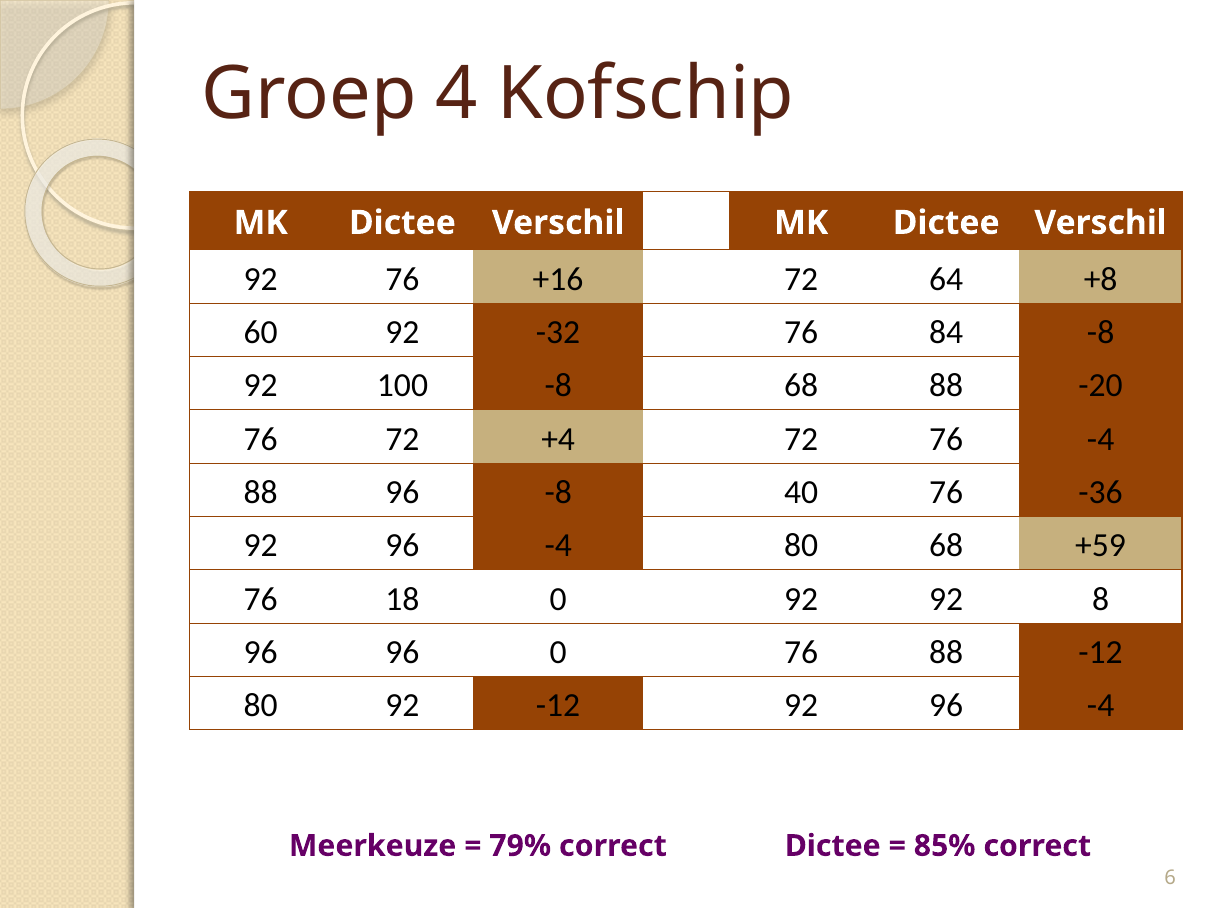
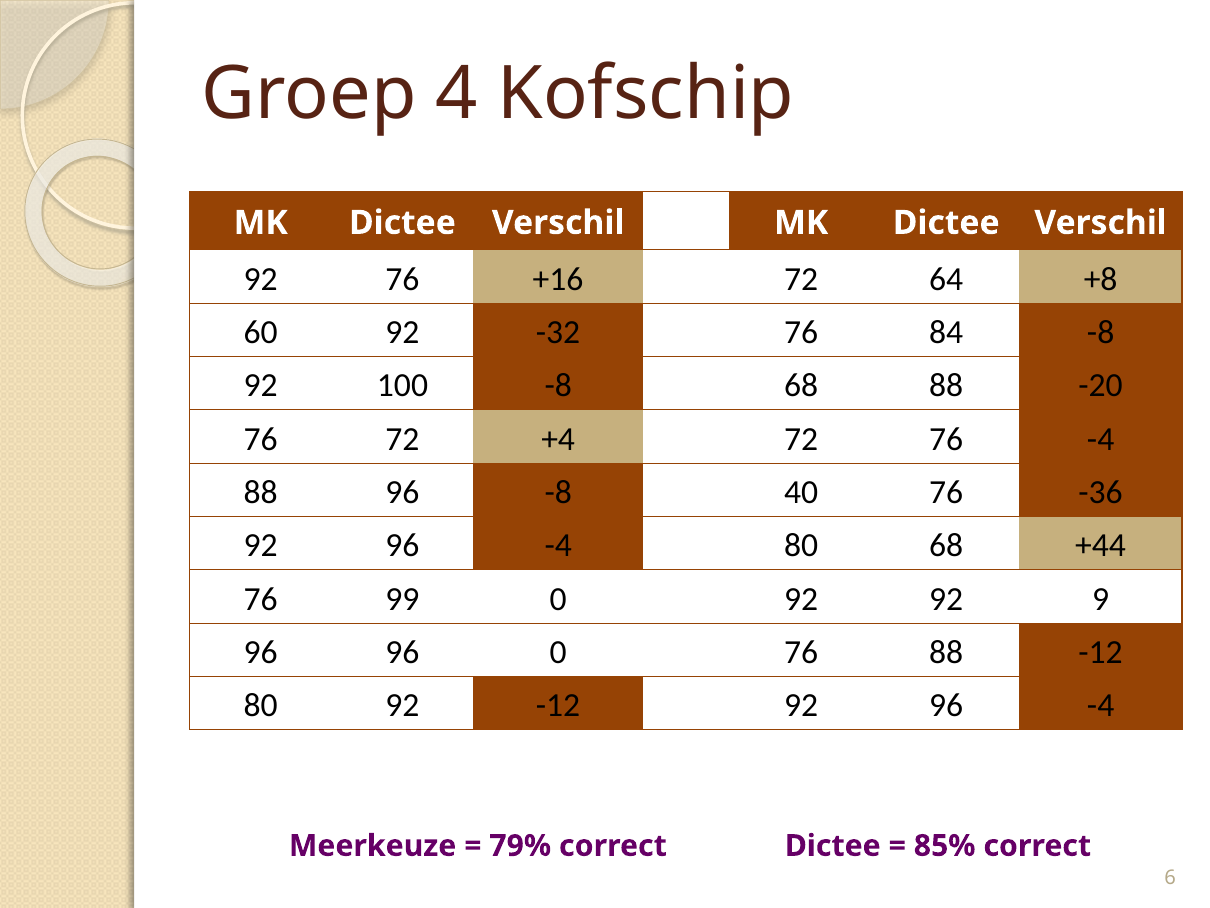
+59: +59 -> +44 (1101, 545)
18: 18 -> 99 (402, 599)
8: 8 -> 9 (1101, 599)
